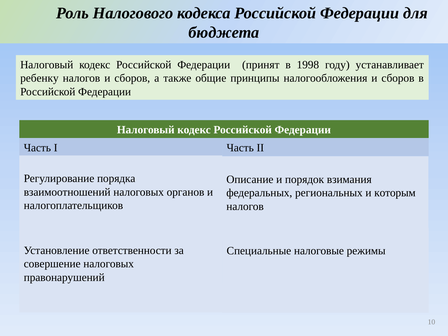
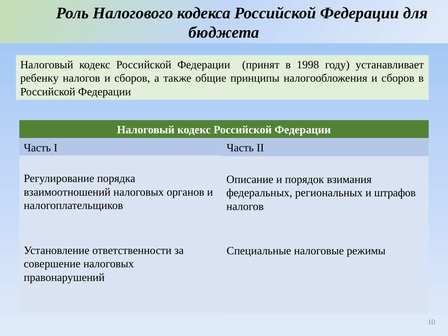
которым: которым -> штрафов (395, 193)
